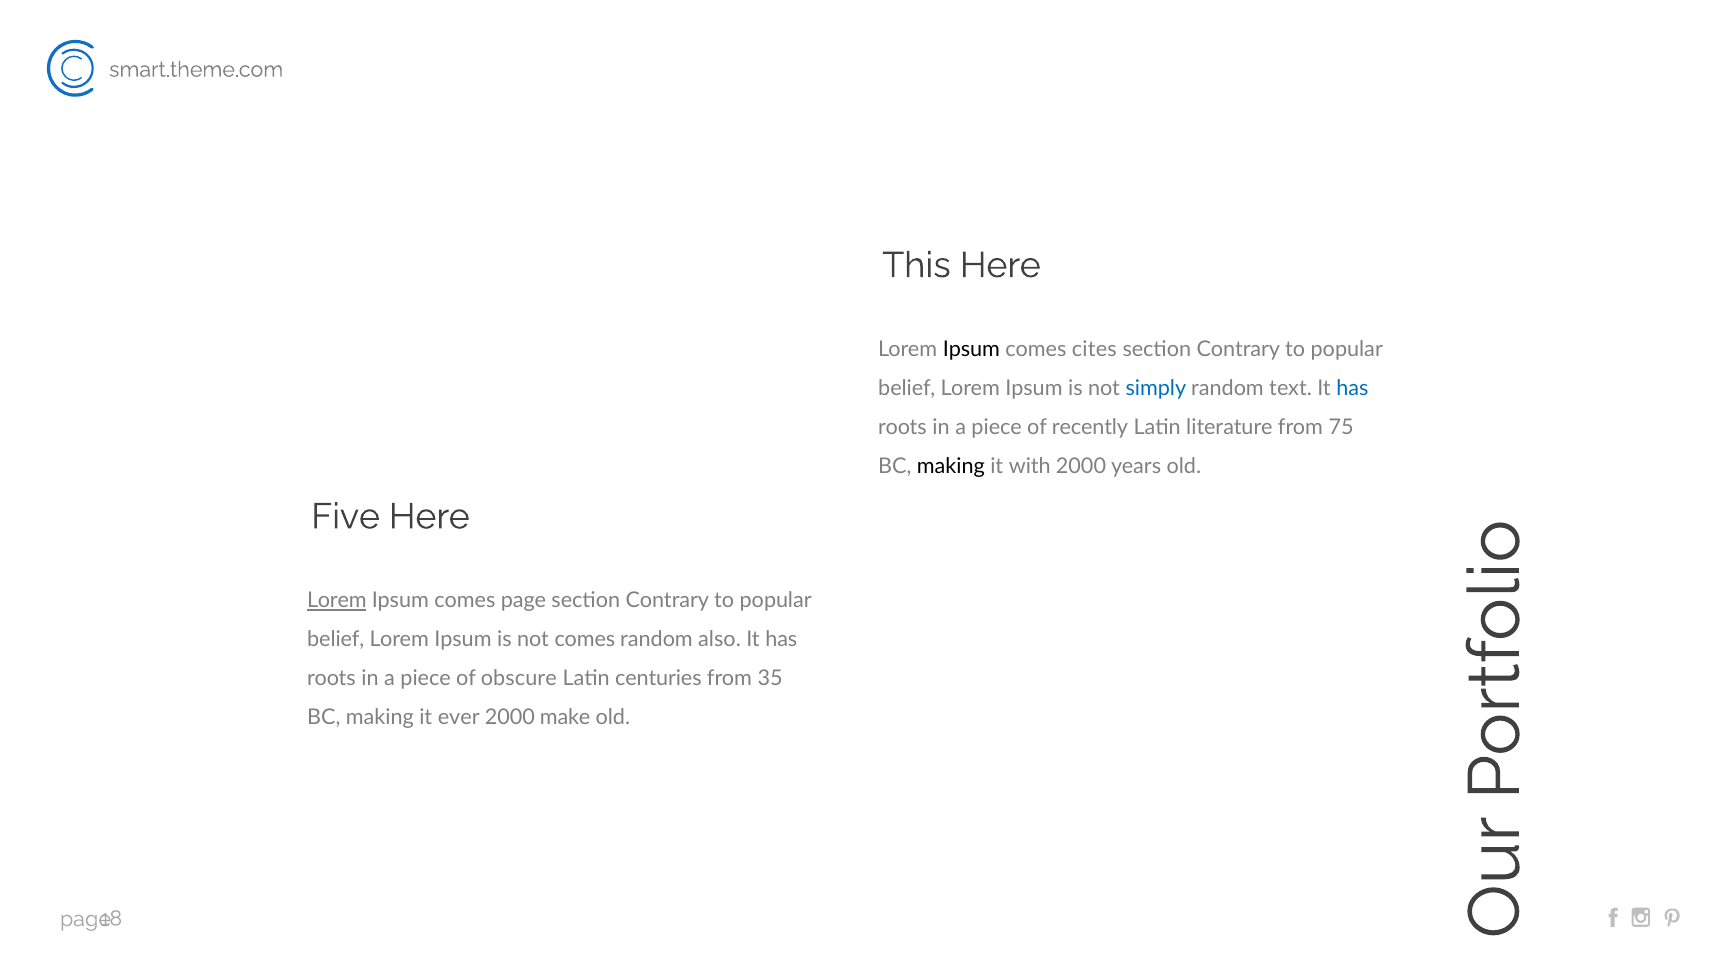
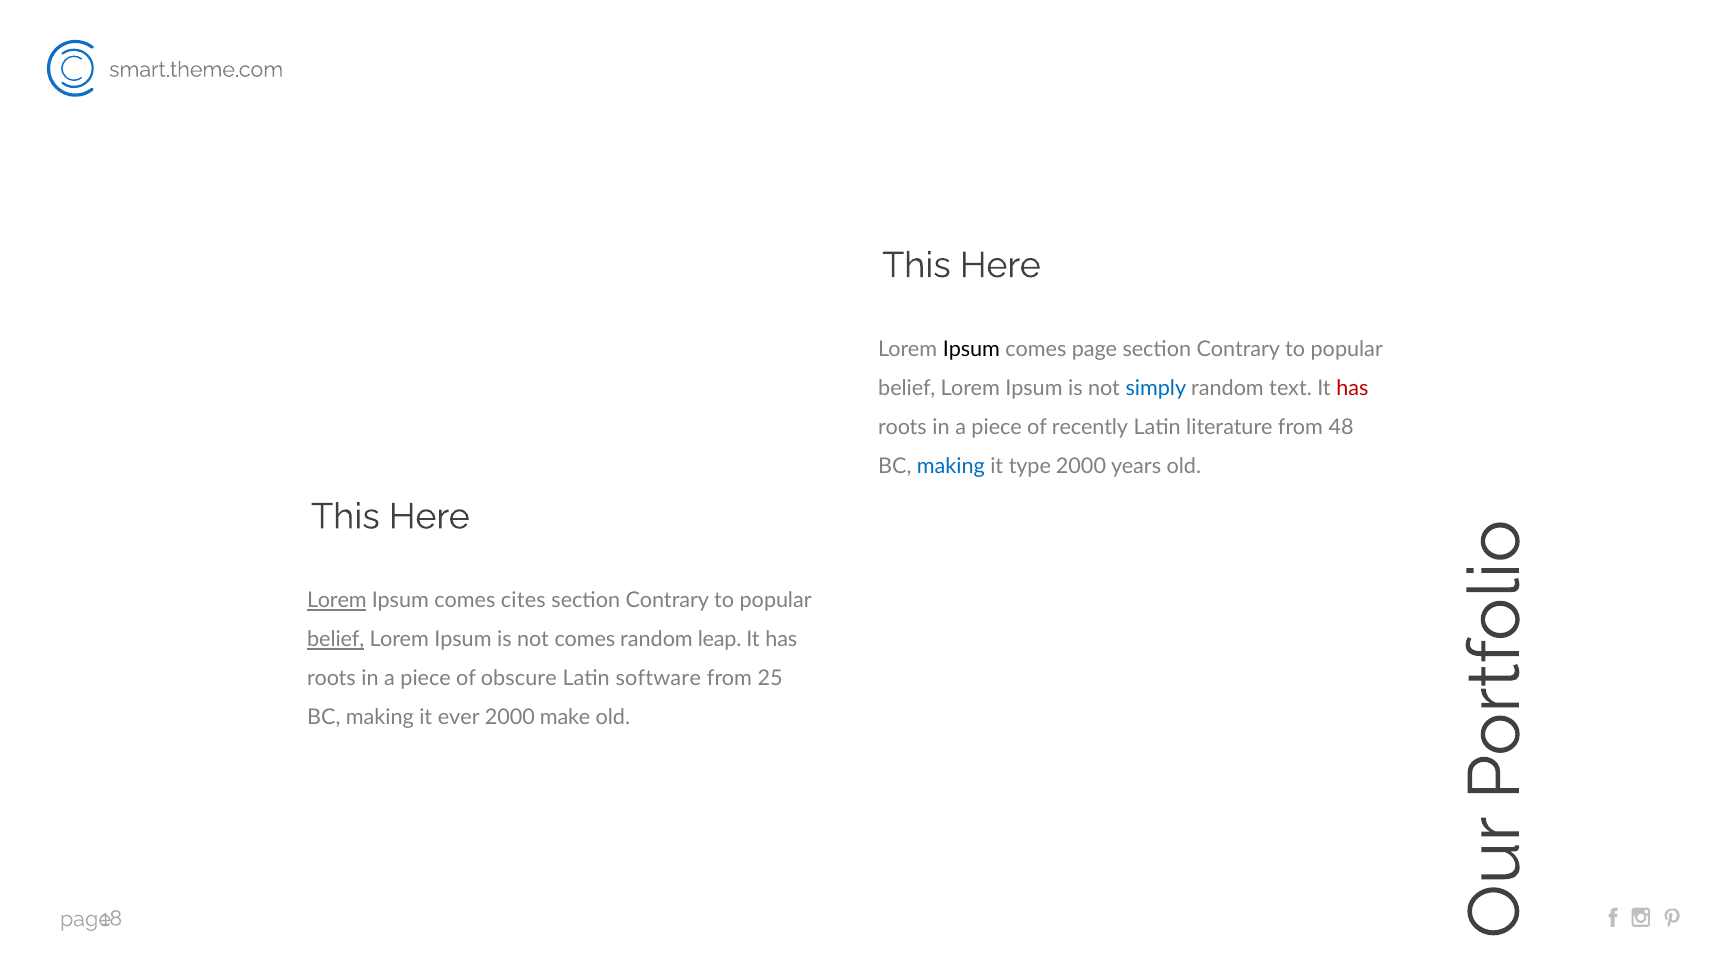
cites: cites -> page (1095, 350)
has colour: blue -> red (1352, 389)
75: 75 -> 48 (1341, 428)
making colour: black -> blue (951, 467)
with: with -> type (1030, 467)
Five: Five -> This (345, 517)
page: page -> cites (523, 601)
belief underline: none -> present (336, 640)
also: also -> leap (720, 640)
centuries: centuries -> software (658, 679)
35: 35 -> 25 (770, 679)
